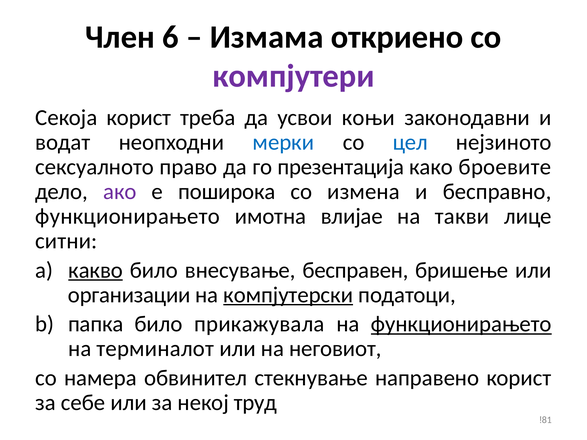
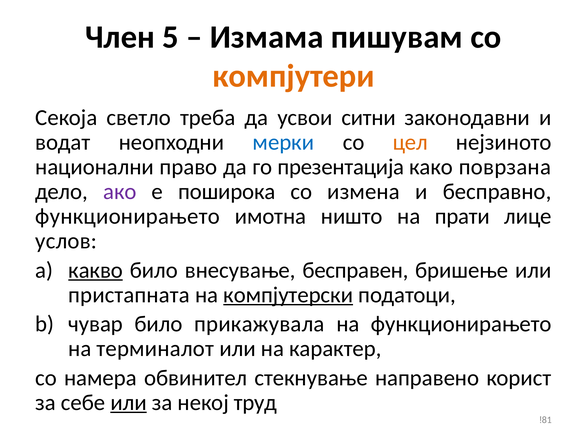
6: 6 -> 5 (171, 37)
откриено: откриено -> пишувам (397, 37)
компјутери colour: purple -> orange (294, 76)
Секоја корист: корист -> светло (139, 118)
коњи: коњи -> ситни (369, 118)
цел colour: blue -> orange (410, 143)
сексуалното: сексуалното -> национални (95, 167)
броевите: броевите -> поврзана (505, 167)
влијае: влијае -> ништо (352, 216)
такви: такви -> прати (462, 216)
ситни: ситни -> услов (66, 241)
организации: организации -> пристапната (129, 295)
папка: папка -> чувар (96, 324)
функционирањето underline: present -> none (461, 324)
неговиот: неговиот -> карактер (335, 349)
или underline: none -> present (129, 403)
